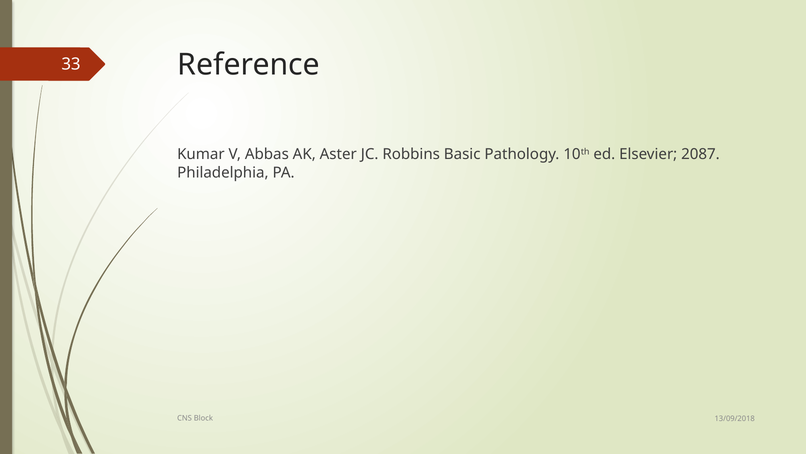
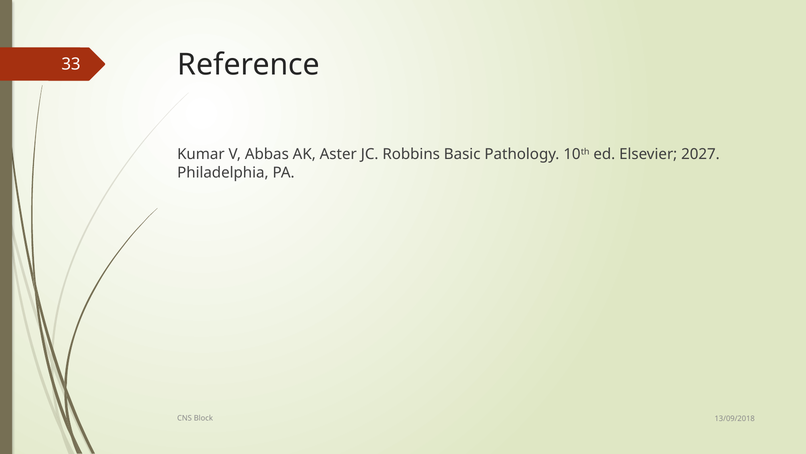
2087: 2087 -> 2027 (700, 154)
